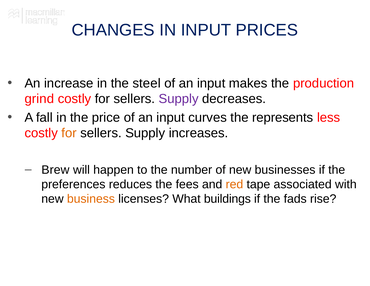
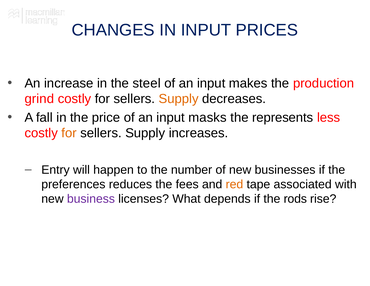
Supply colour: purple -> orange (179, 99)
curves: curves -> masks (208, 117)
Brew: Brew -> Entry (55, 170)
business colour: orange -> purple (91, 199)
buildings: buildings -> depends (227, 199)
fads: fads -> rods (295, 199)
